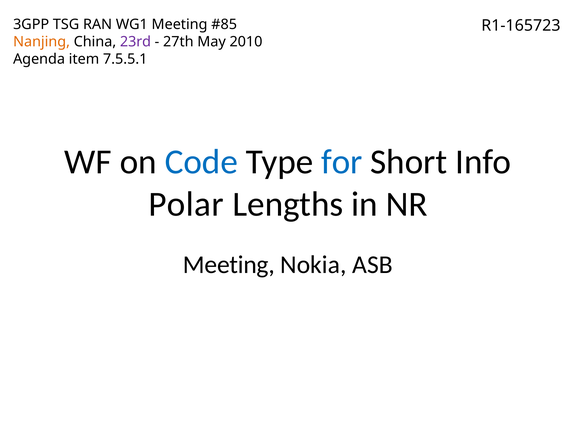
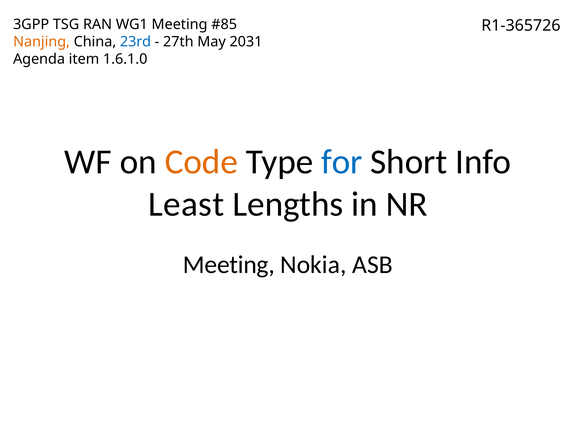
R1-165723: R1-165723 -> R1-365726 (521, 25)
23rd colour: purple -> blue (135, 42)
2010: 2010 -> 2031 (246, 42)
7.5.5.1: 7.5.5.1 -> 1.6.1.0 (125, 59)
Code colour: blue -> orange (201, 162)
Polar: Polar -> Least (186, 204)
